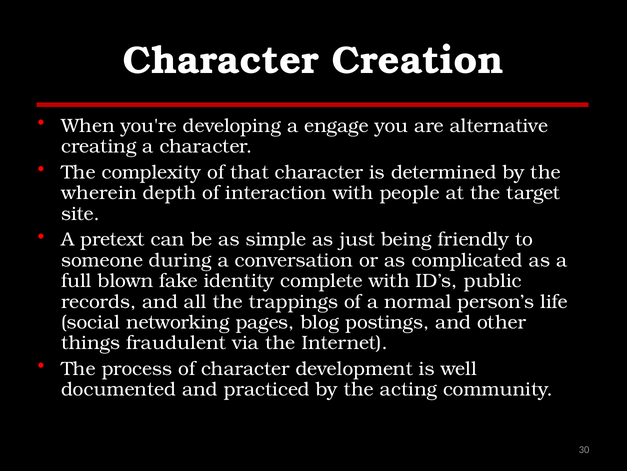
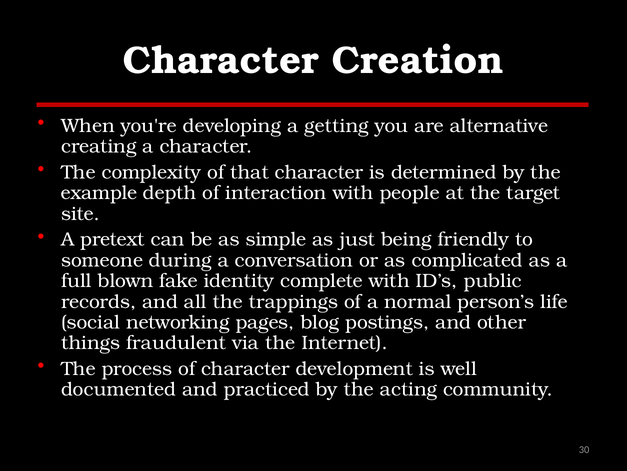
engage: engage -> getting (336, 126)
wherein: wherein -> example (99, 193)
